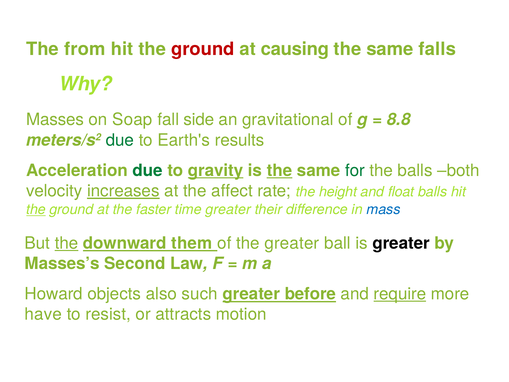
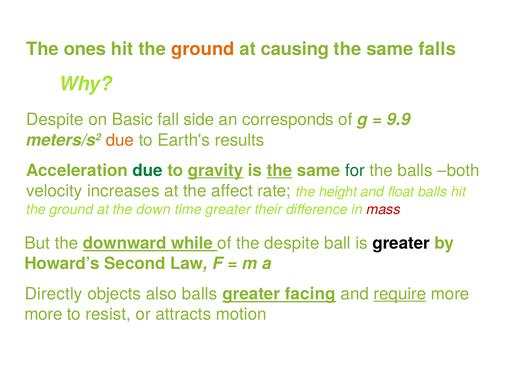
from: from -> ones (85, 49)
ground colour: red -> orange (203, 49)
Masses: Masses -> Despite (55, 120)
Soap: Soap -> Basic (132, 120)
gravitational: gravitational -> corresponds (288, 120)
8.8: 8.8 -> 9.9 (399, 120)
due colour: green -> orange (120, 140)
increases underline: present -> none (123, 191)
the underline: present -> none (36, 209)
faster: faster -> down (154, 209)
mass colour: blue -> red (383, 209)
the underline: present -> none (66, 243)
them: them -> while (192, 243)
the greater: greater -> despite (292, 243)
Masses’s: Masses’s -> Howard’s (62, 263)
Howard: Howard -> Directly (54, 294)
also such: such -> balls (200, 294)
before: before -> facing (310, 294)
have: have -> more (43, 314)
